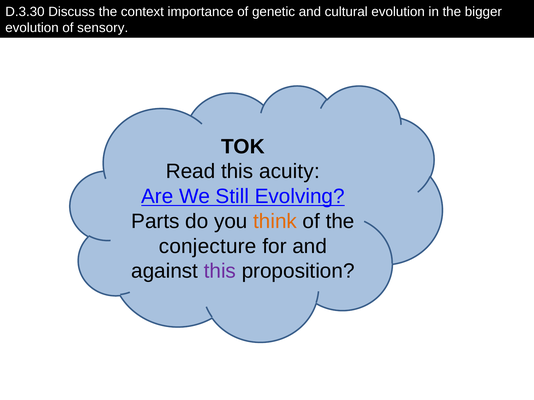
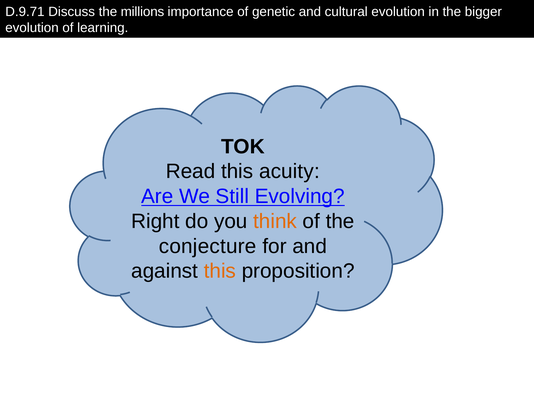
D.3.30: D.3.30 -> D.9.71 (25, 12)
context: context -> millions (142, 12)
sensory: sensory -> learning (103, 28)
Parts: Parts -> Right (155, 222)
this colour: purple -> orange (220, 271)
